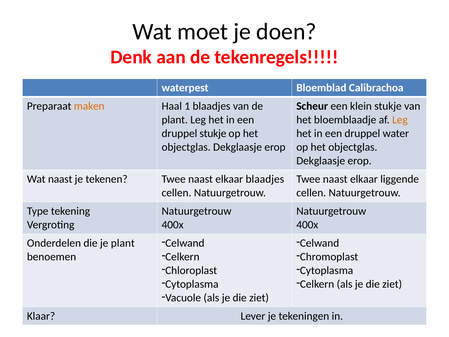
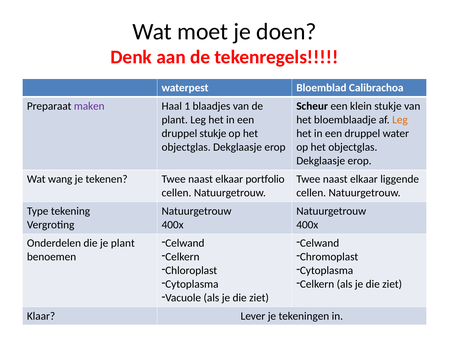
maken colour: orange -> purple (89, 106)
Wat naast: naast -> wang (60, 179)
elkaar blaadjes: blaadjes -> portfolio (265, 179)
